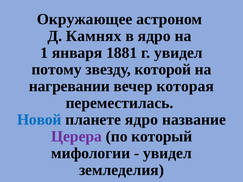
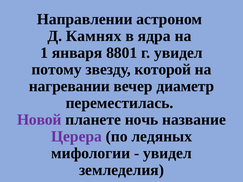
Окружающее: Окружающее -> Направлении (85, 19)
в ядро: ядро -> ядра (154, 36)
1881: 1881 -> 8801 (122, 53)
которая: которая -> диаметр (185, 86)
Новой colour: blue -> purple (39, 120)
планете ядро: ядро -> ночь (142, 120)
который: который -> ледяных (162, 137)
